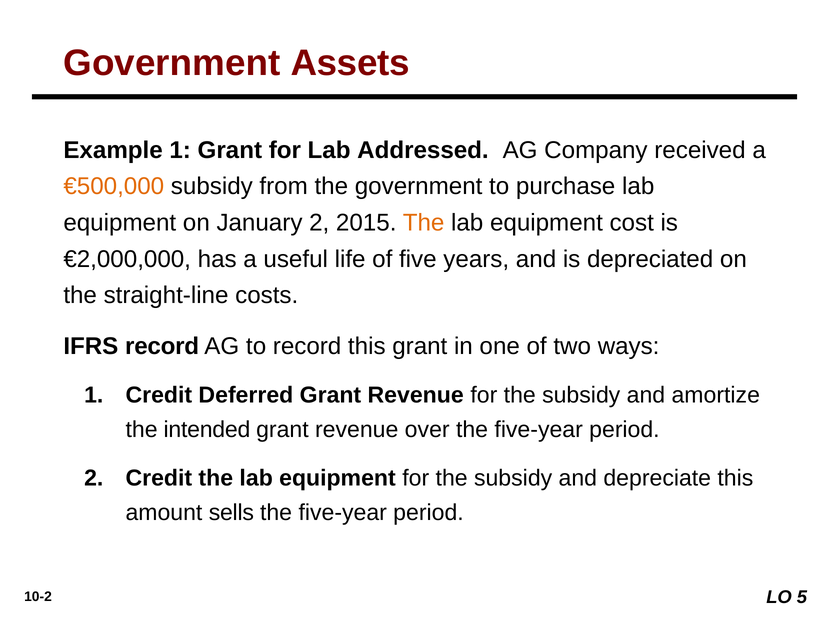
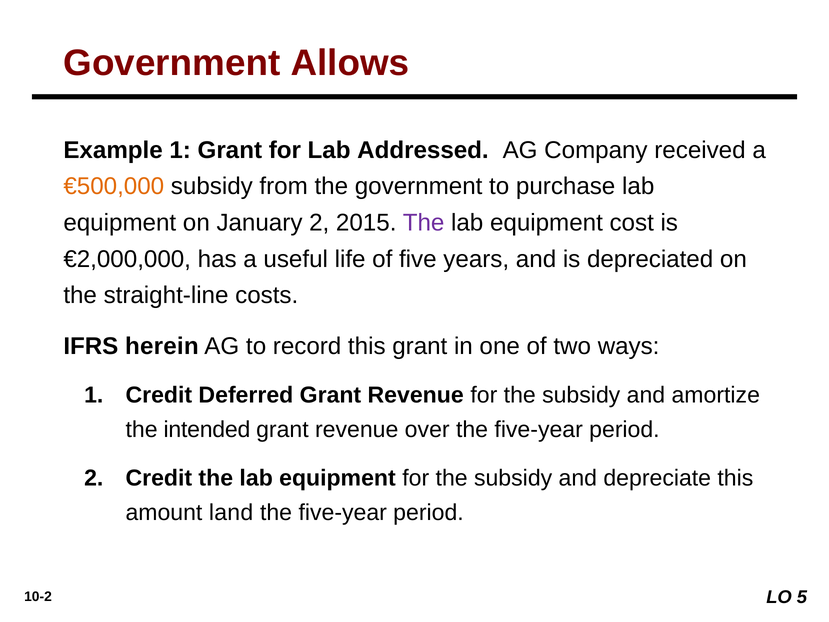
Assets: Assets -> Allows (350, 63)
The colour: orange -> purple (424, 223)
IFRS record: record -> herein (162, 346)
sells: sells -> land (231, 512)
